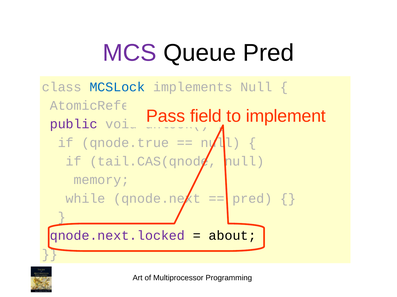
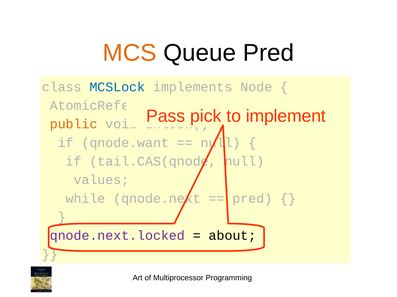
MCS colour: purple -> orange (130, 53)
implements Null: Null -> Node (256, 87)
field: field -> pick (206, 116)
public colour: purple -> orange (74, 124)
qnode.true: qnode.true -> qnode.want (125, 143)
memory: memory -> values (101, 180)
